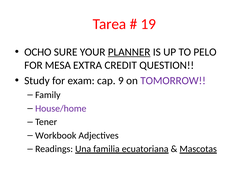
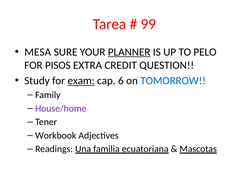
19: 19 -> 99 (148, 24)
OCHO: OCHO -> MESA (38, 52)
MESA: MESA -> PISOS (58, 66)
exam underline: none -> present (81, 81)
9: 9 -> 6 (121, 81)
TOMORROW colour: purple -> blue (173, 81)
